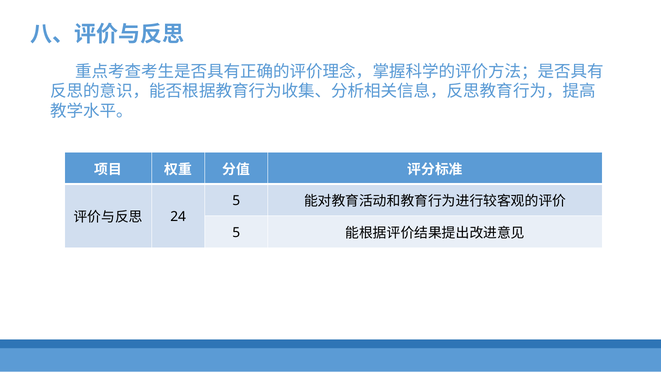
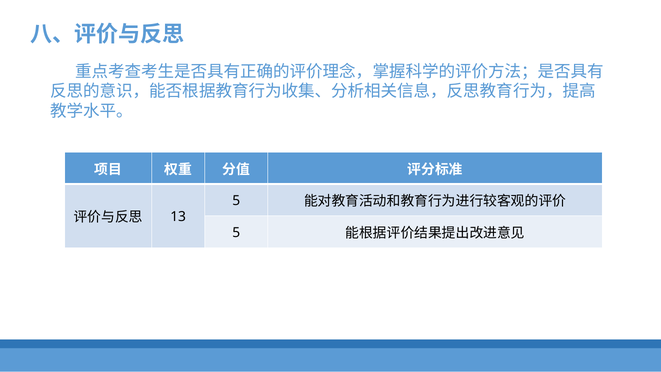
24: 24 -> 13 (178, 216)
